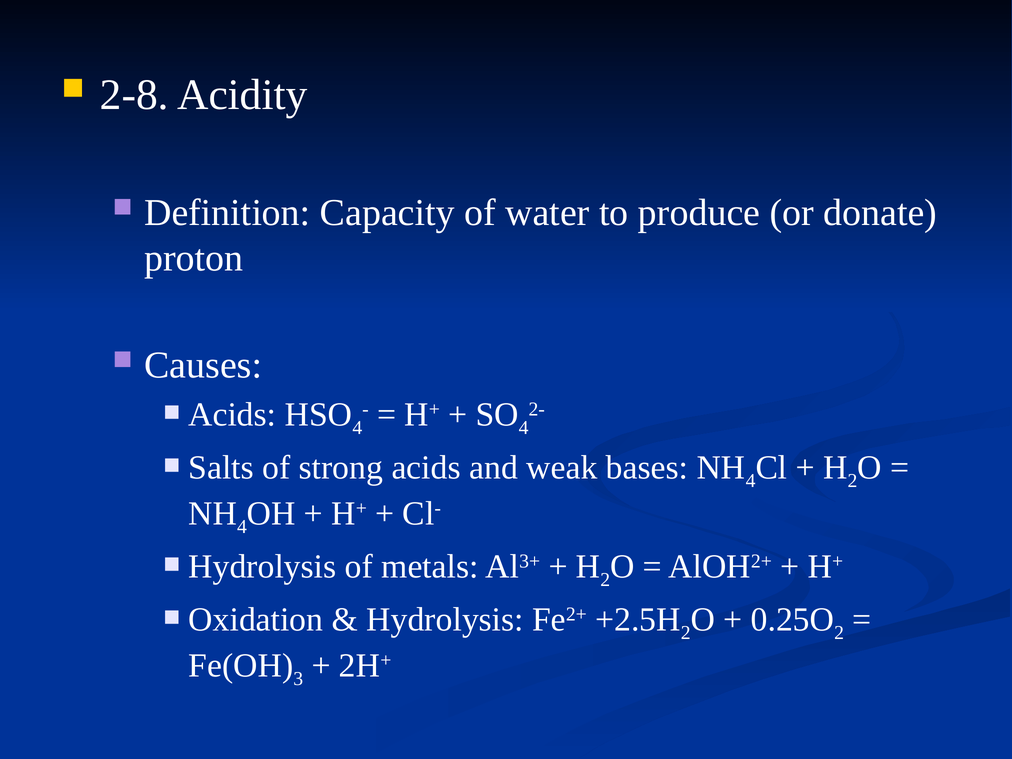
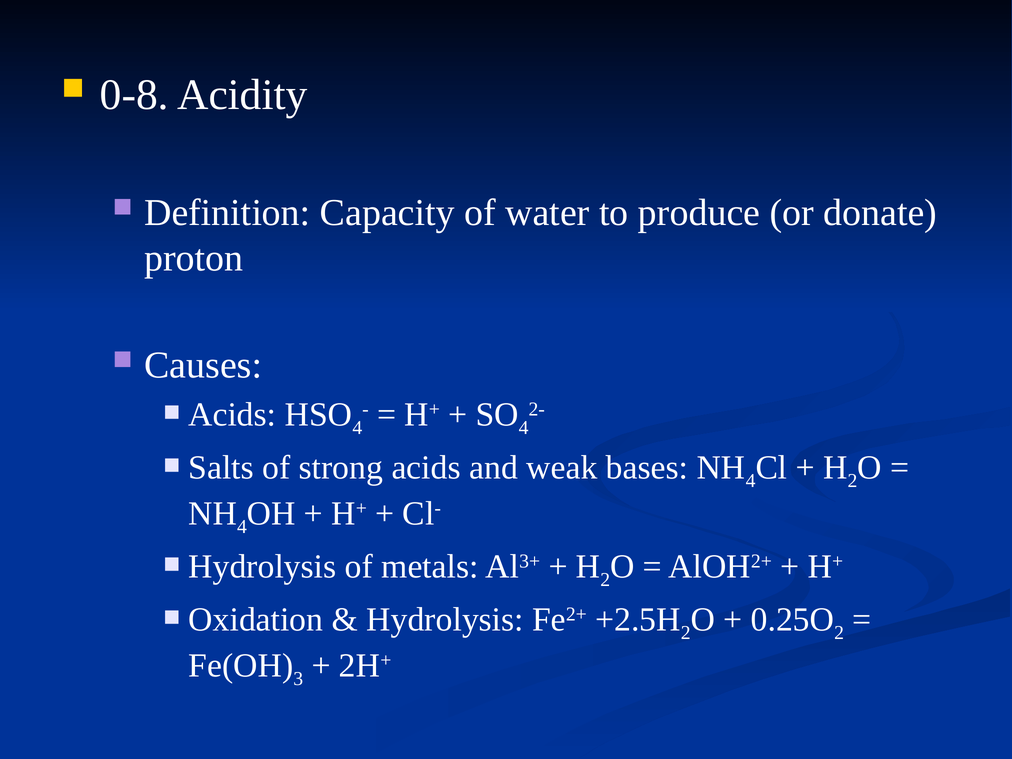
2-8: 2-8 -> 0-8 (134, 95)
